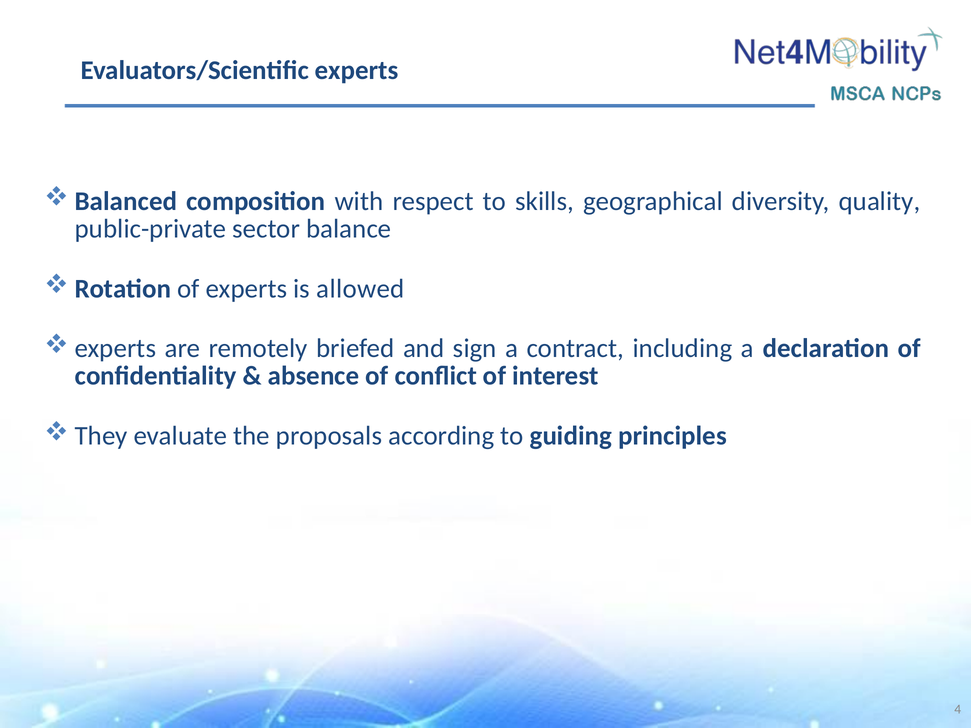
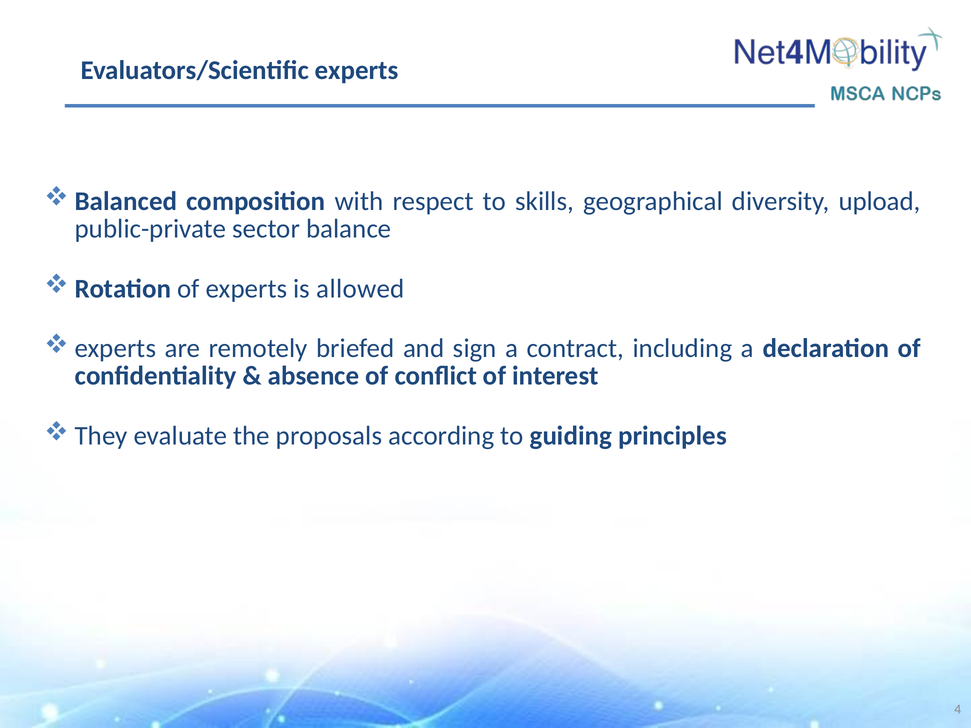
quality: quality -> upload (880, 201)
